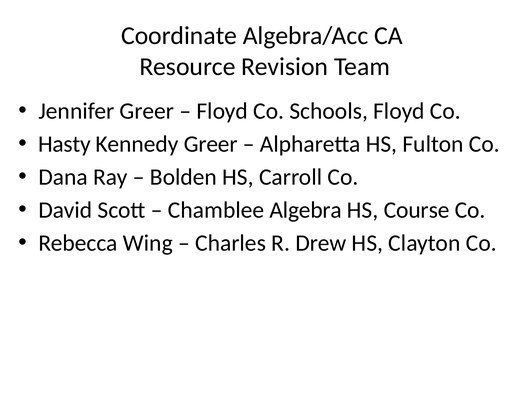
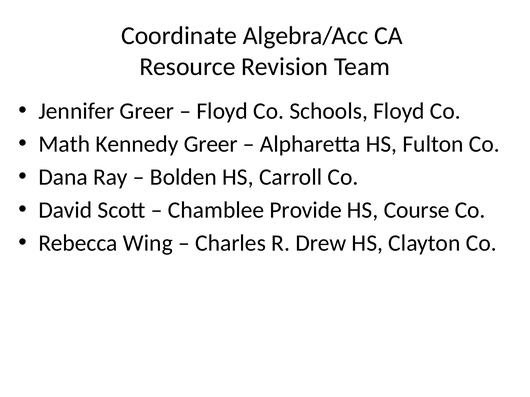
Hasty: Hasty -> Math (64, 144)
Algebra: Algebra -> Provide (306, 210)
